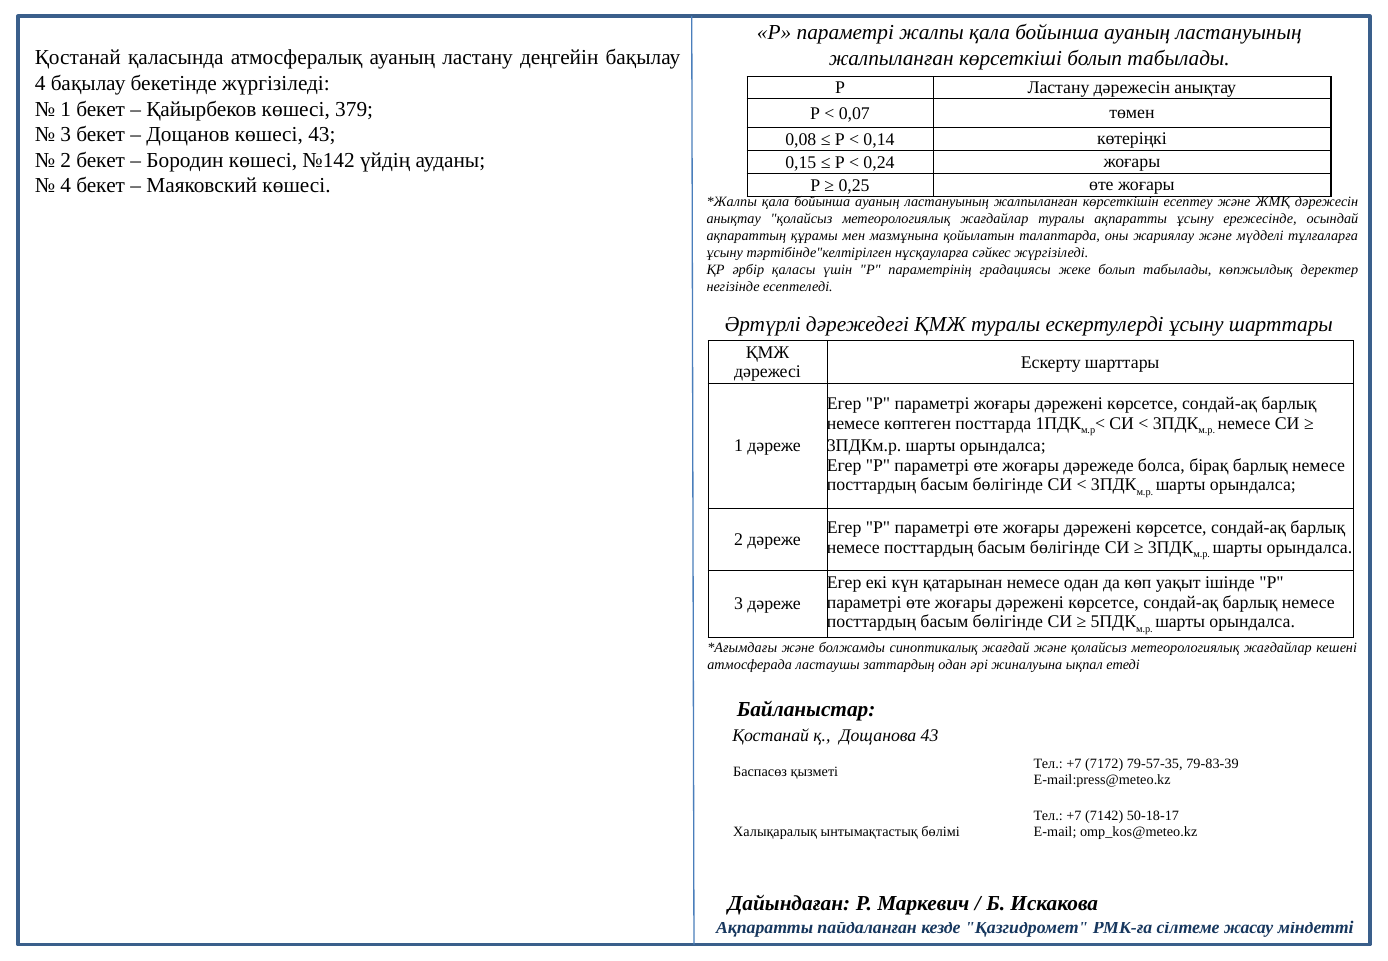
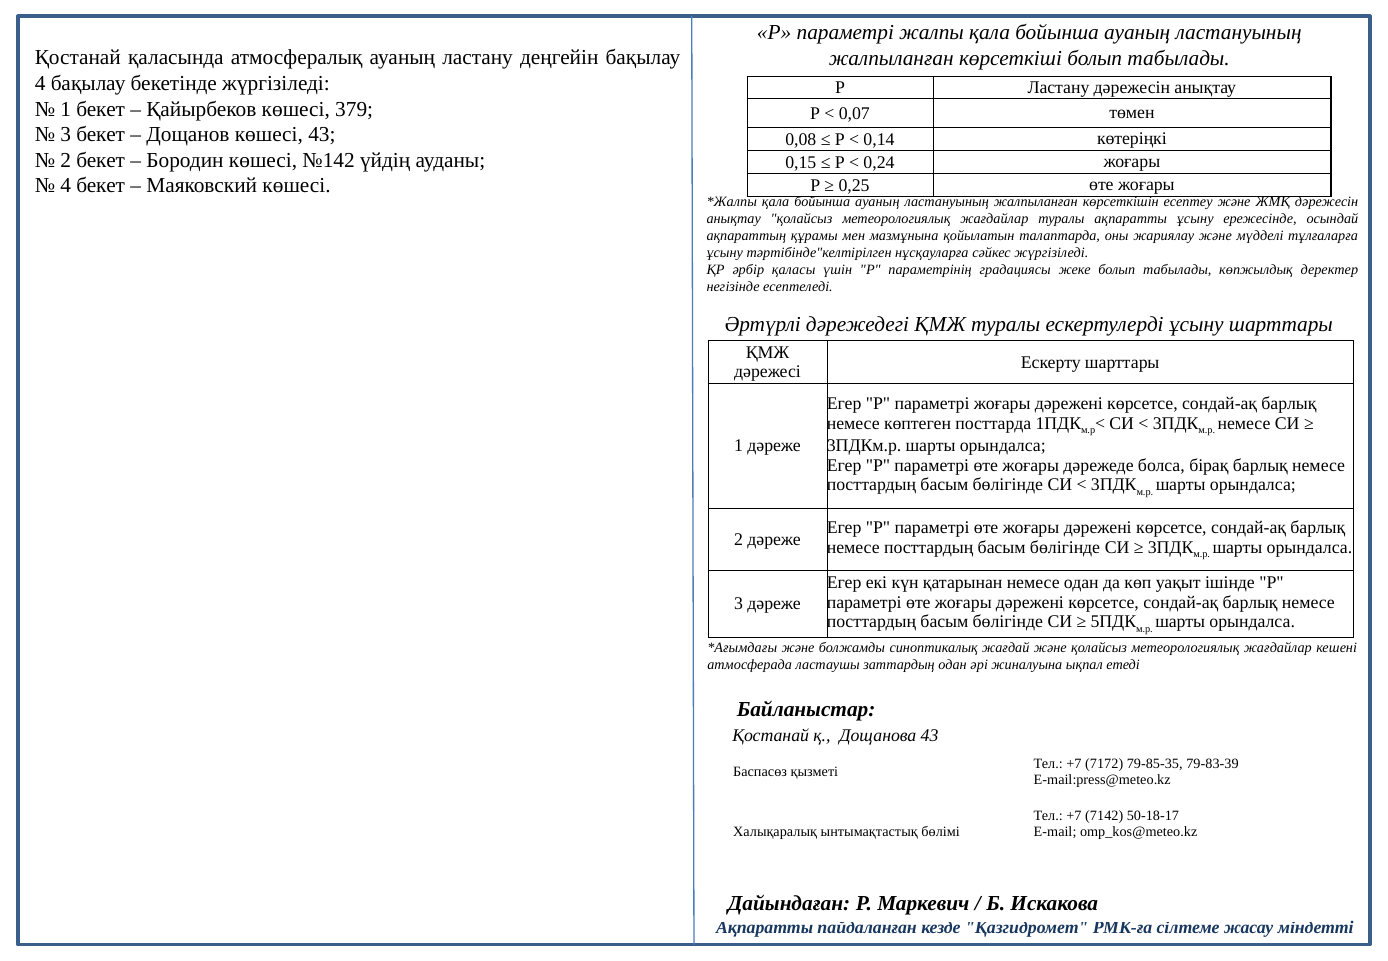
79-57-35: 79-57-35 -> 79-85-35 (1155, 764)
